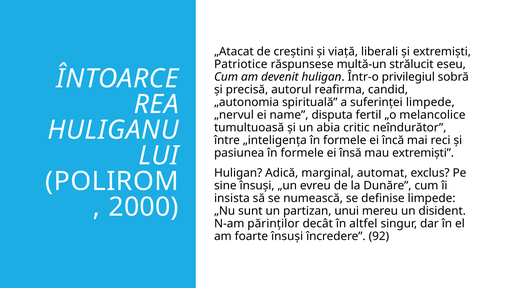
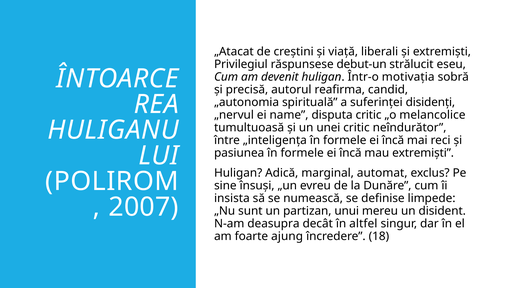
Patriotice: Patriotice -> Privilegiul (241, 64)
multă-un: multă-un -> debut-un (362, 64)
privilegiul: privilegiul -> motivația (408, 77)
suferinței limpede: limpede -> disidenți (430, 102)
disputa fertil: fertil -> critic (369, 115)
abia: abia -> unei (328, 128)
însă: însă -> încă (350, 153)
2000: 2000 -> 2007 (144, 207)
părinților: părinților -> deasupra (273, 224)
foarte însuși: însuși -> ajung (287, 237)
92: 92 -> 18 (379, 237)
